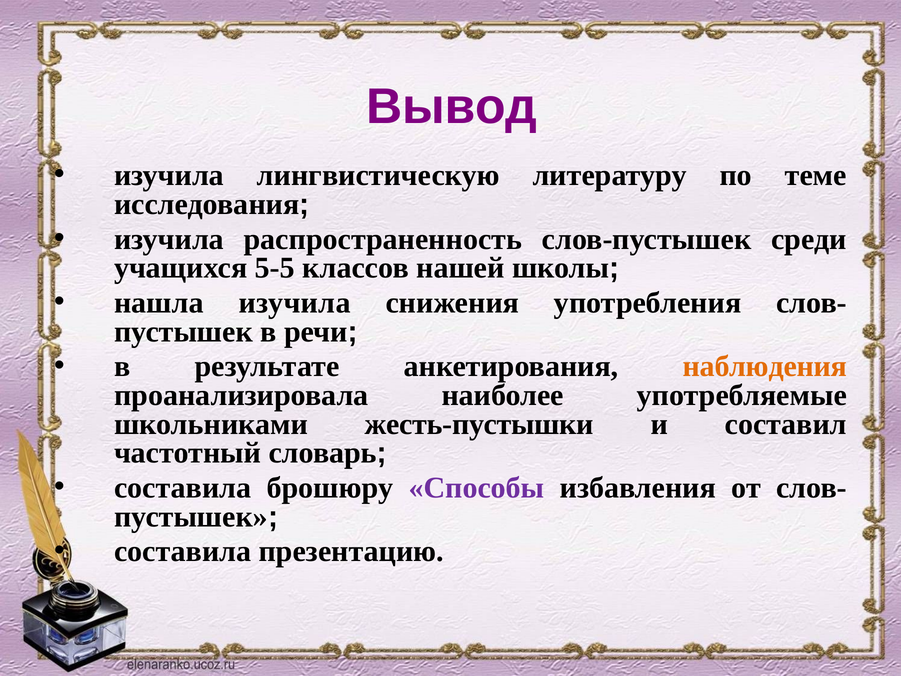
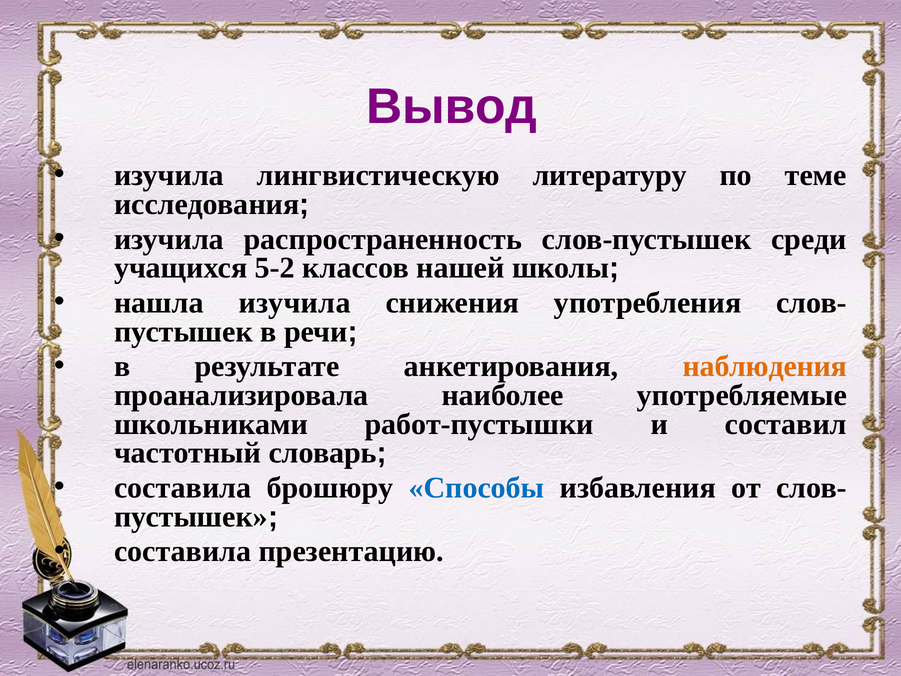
5-5: 5-5 -> 5-2 (275, 268)
жесть-пустышки: жесть-пустышки -> работ-пустышки (479, 424)
Способы colour: purple -> blue (476, 488)
